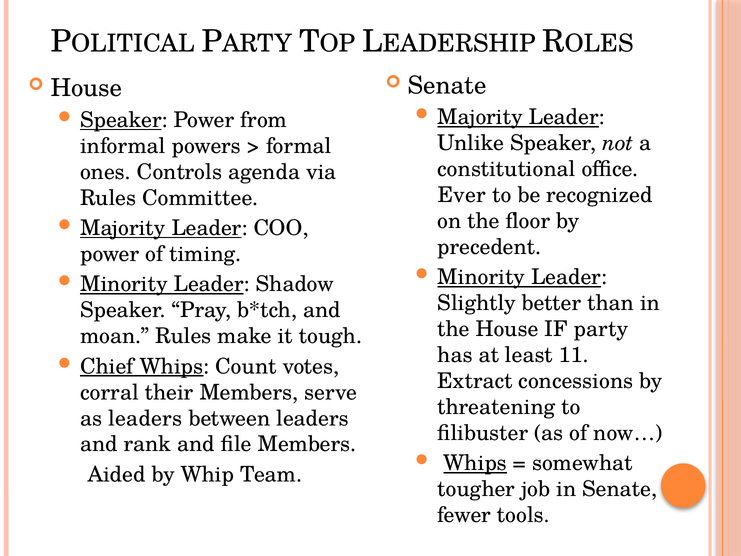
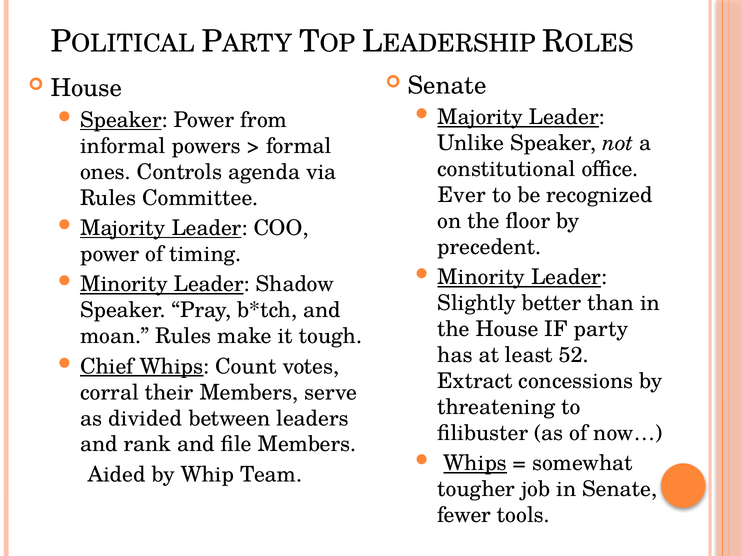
11: 11 -> 52 (574, 355)
as leaders: leaders -> divided (145, 418)
